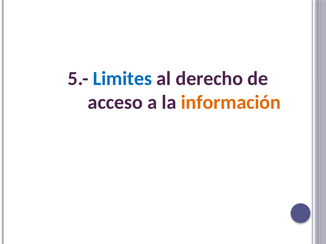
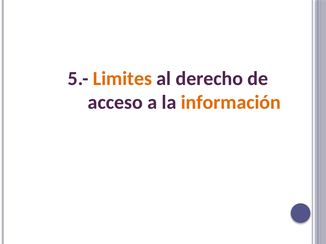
Limites colour: blue -> orange (122, 79)
